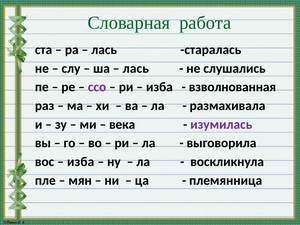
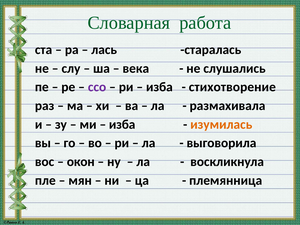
лась: лась -> века (136, 68)
взволнованная: взволнованная -> стихотворение (232, 87)
века: века -> изба (122, 124)
изумилась colour: purple -> orange (221, 124)
изба: изба -> окон (81, 162)
